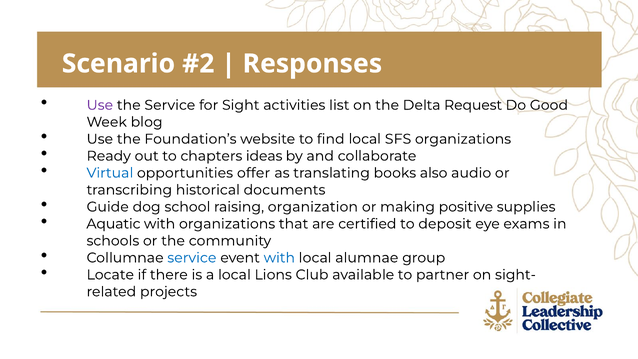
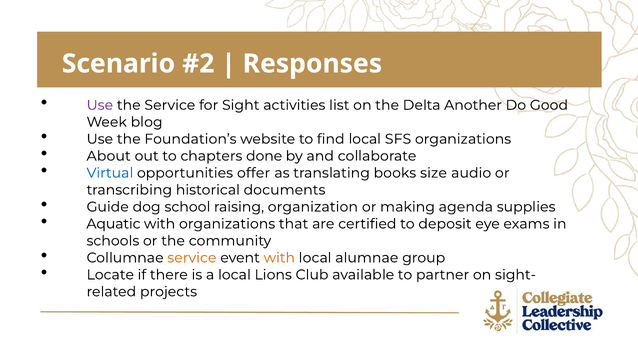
Request: Request -> Another (473, 105)
Ready: Ready -> About (109, 156)
ideas: ideas -> done (264, 156)
also: also -> size (434, 173)
positive: positive -> agenda (466, 207)
service colour: blue -> orange (192, 258)
with colour: blue -> orange (279, 258)
